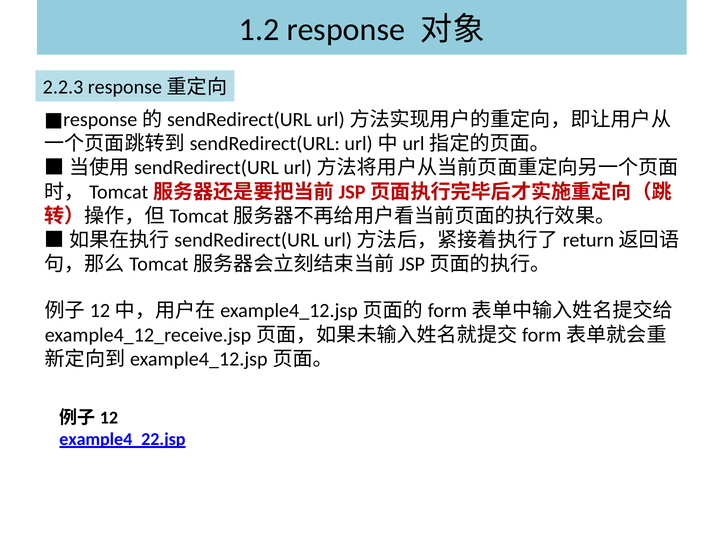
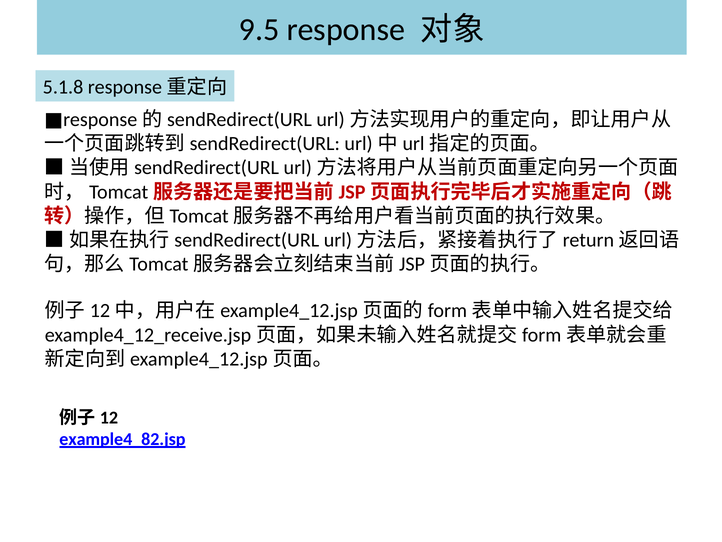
1.2: 1.2 -> 9.5 (259, 30)
2.2.3: 2.2.3 -> 5.1.8 (63, 87)
example4_22.jsp: example4_22.jsp -> example4_82.jsp (122, 439)
